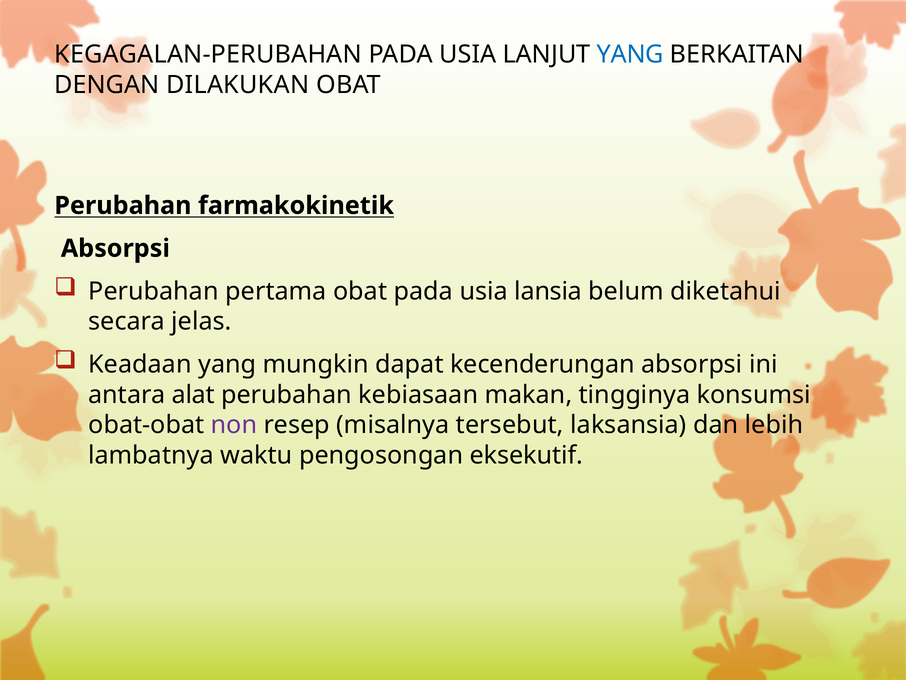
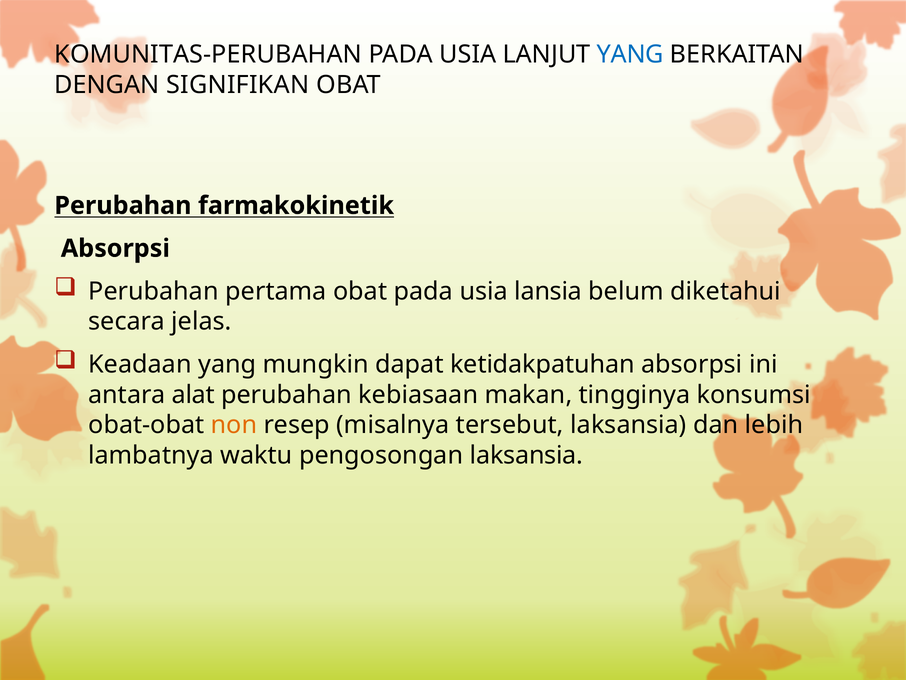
KEGAGALAN-PERUBAHAN: KEGAGALAN-PERUBAHAN -> KOMUNITAS-PERUBAHAN (208, 55)
DILAKUKAN: DILAKUKAN -> SIGNIFIKAN (238, 85)
kecenderungan: kecenderungan -> ketidakpatuhan (542, 364)
non colour: purple -> orange (234, 425)
pengosongan eksekutif: eksekutif -> laksansia (526, 455)
